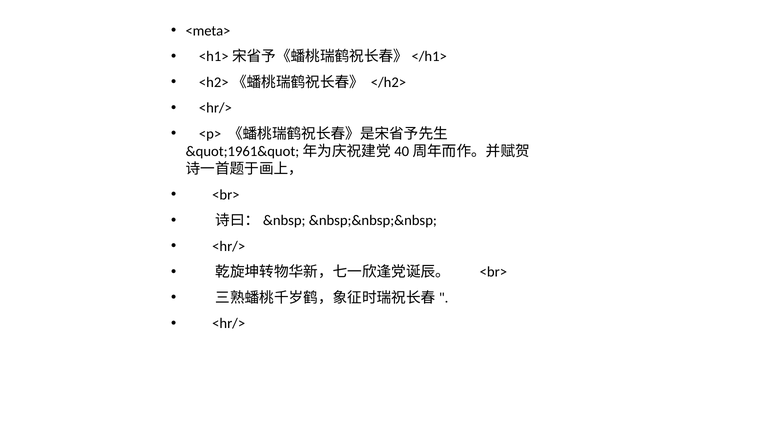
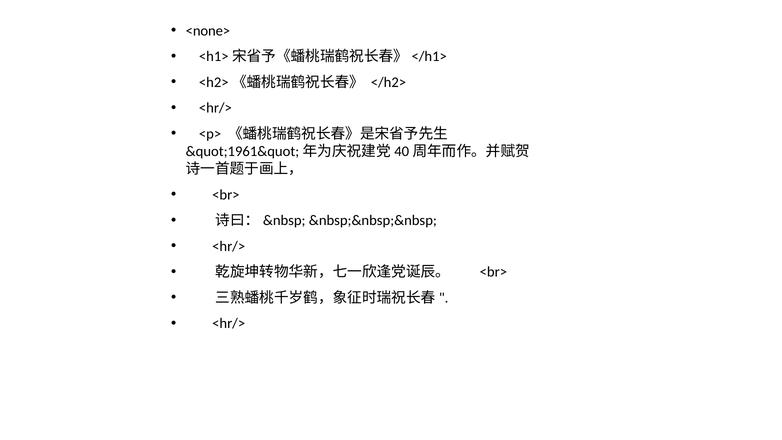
<meta>: <meta> -> <none> (208, 31)
